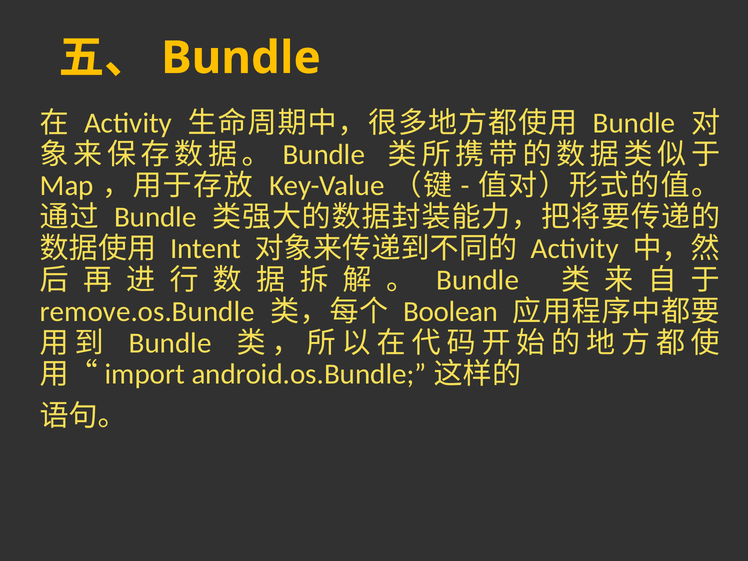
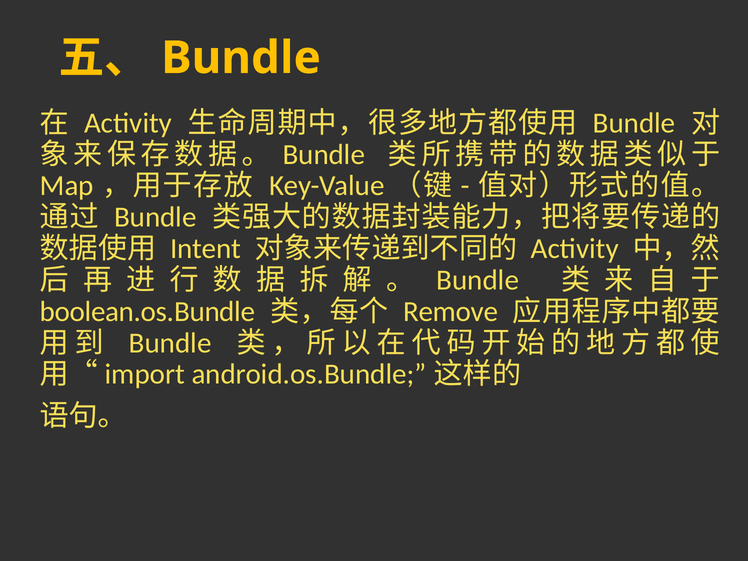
remove.os.Bundle: remove.os.Bundle -> boolean.os.Bundle (147, 312)
Boolean: Boolean -> Remove (451, 312)
